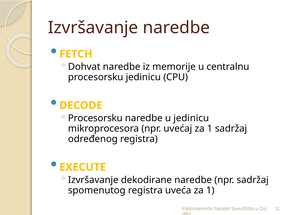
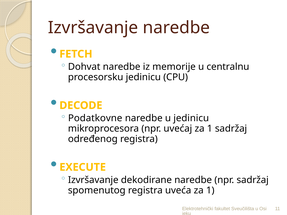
Procesorsku: Procesorsku -> Podatkovne (95, 118)
